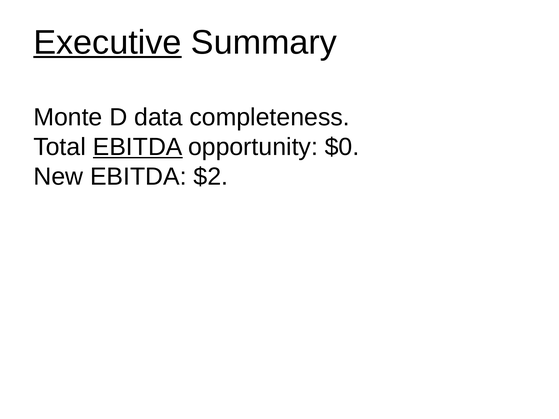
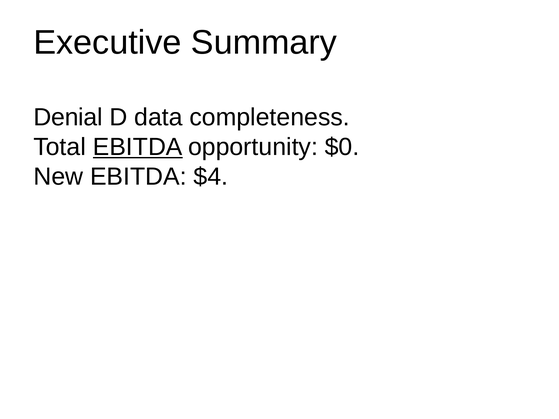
Executive underline: present -> none (107, 42)
Monte: Monte -> Denial (68, 117)
$2: $2 -> $4 (211, 177)
